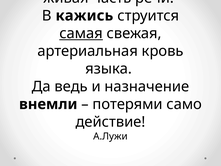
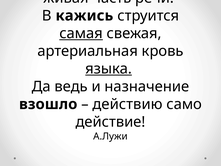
языка underline: none -> present (109, 69)
внемли: внемли -> взошло (48, 104)
потерями: потерями -> действию (127, 104)
